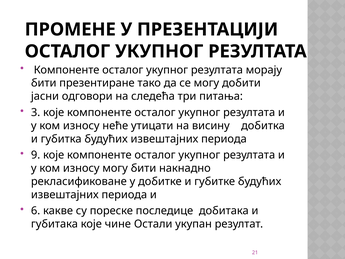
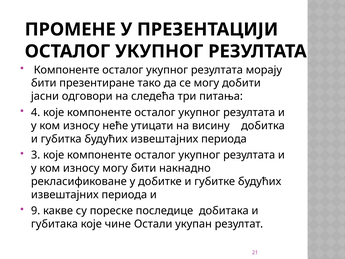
3: 3 -> 4 (36, 112)
9: 9 -> 3 (36, 155)
6: 6 -> 9 (36, 211)
